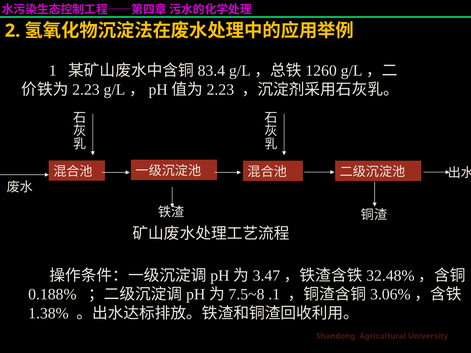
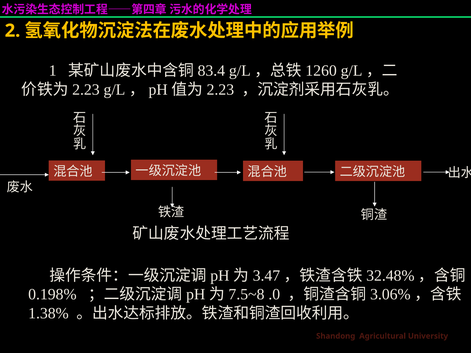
0.188%: 0.188% -> 0.198% (52, 295)
.1: .1 -> .0 (274, 295)
